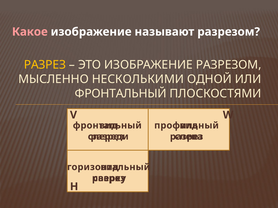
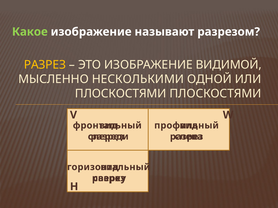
Какое colour: pink -> light green (30, 32)
ИЗОБРАЖЕНИЕ РАЗРЕЗОМ: РАЗРЕЗОМ -> ВИДИМОЙ (229, 65)
ФРОНТАЛЬНЫЙ: ФРОНТАЛЬНЫЙ -> ПЛОСКОСТЯМИ (121, 94)
